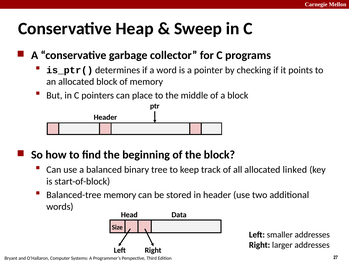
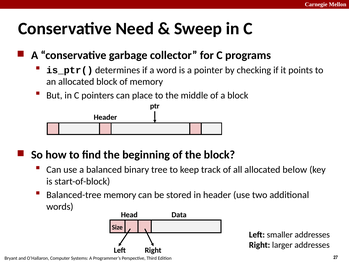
Heap: Heap -> Need (135, 29)
linked: linked -> below (295, 170)
